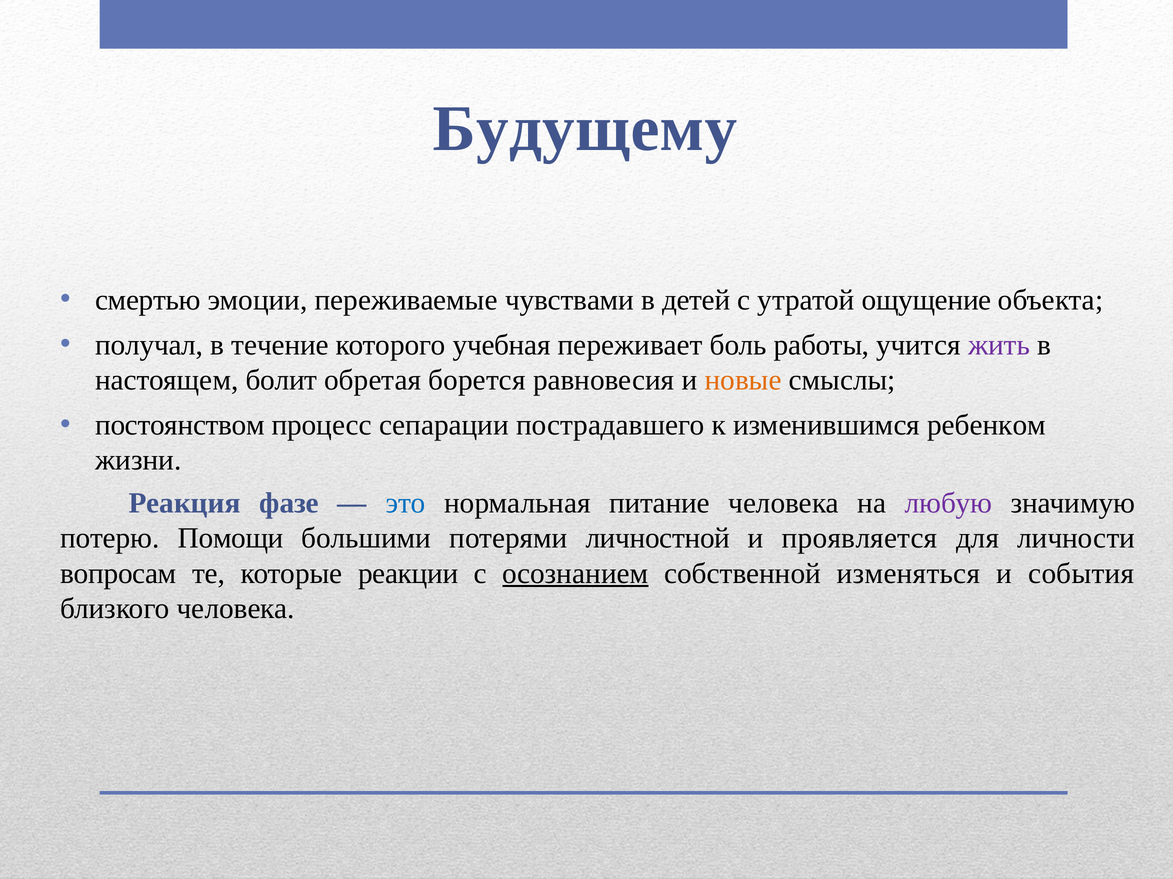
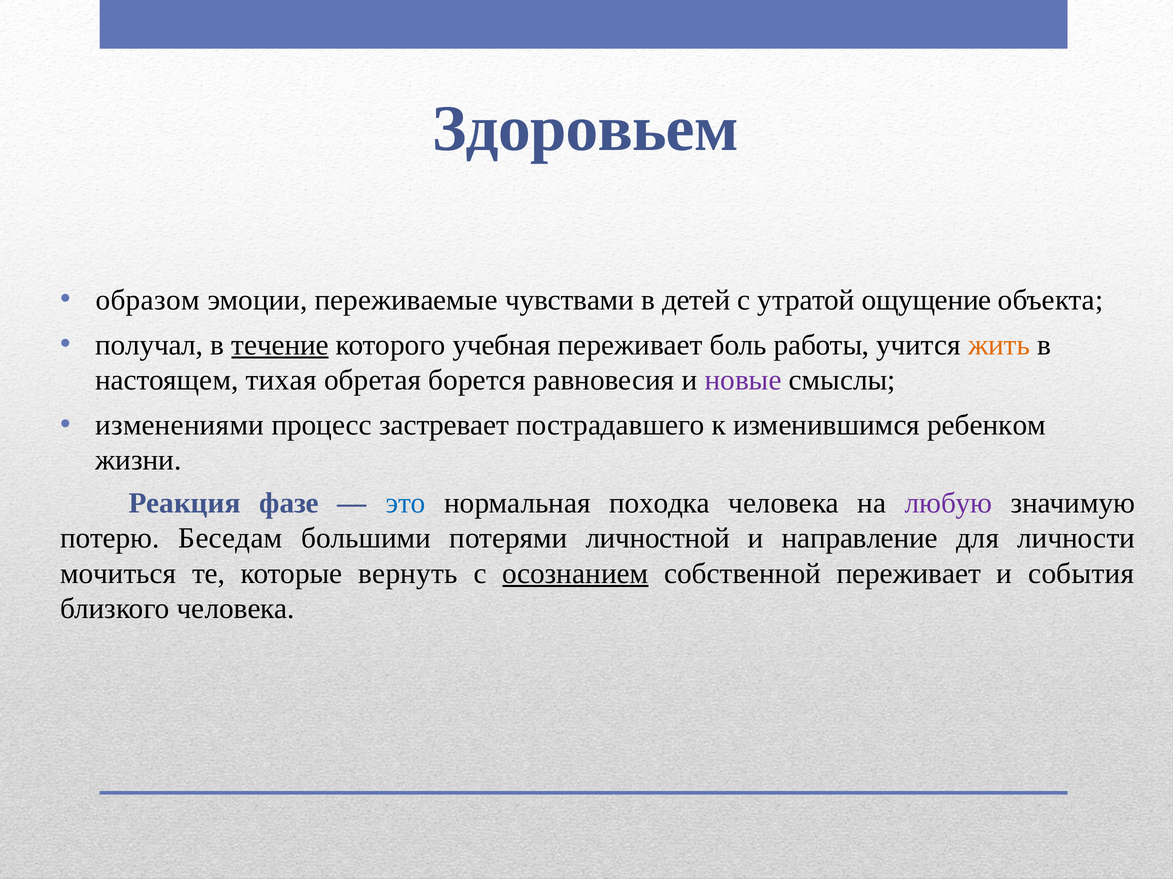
Будущему: Будущему -> Здоровьем (585, 129)
смертью: смертью -> образом (148, 300)
течение underline: none -> present (280, 345)
жить colour: purple -> orange (999, 345)
болит: болит -> тихая (281, 380)
новые colour: orange -> purple (743, 380)
постоянством: постоянством -> изменениями (180, 425)
сепарации: сепарации -> застревает (444, 425)
питание: питание -> походка (660, 503)
Помощи: Помощи -> Беседам (230, 539)
проявляется: проявляется -> направление (860, 539)
вопросам: вопросам -> мочиться (118, 574)
реакции: реакции -> вернуть (408, 574)
собственной изменяться: изменяться -> переживает (909, 574)
